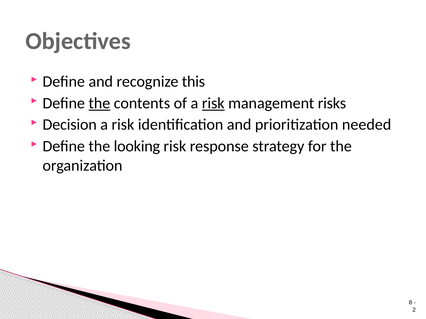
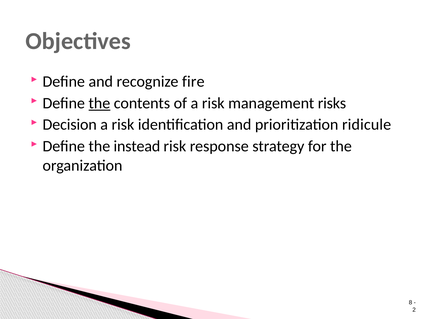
this: this -> fire (193, 82)
risk underline: present -> none (213, 103)
needed: needed -> ridicule (367, 125)
looking: looking -> instead (137, 146)
